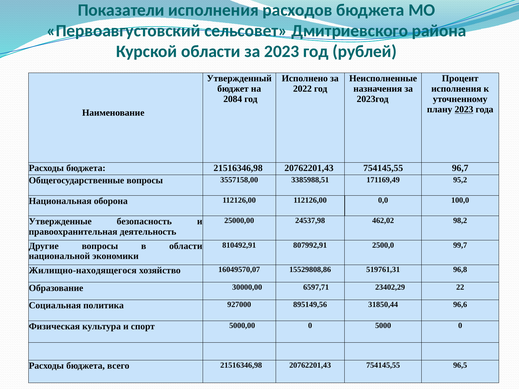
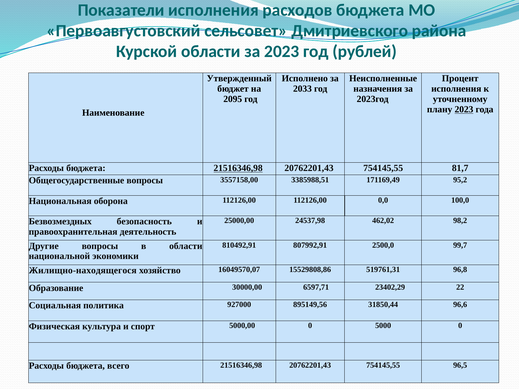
2022: 2022 -> 2033 (302, 89)
2084: 2084 -> 2095 (233, 99)
21516346,98 underline: none -> present (238, 168)
96,7: 96,7 -> 81,7 (460, 168)
Утвержденные: Утвержденные -> Безвозмездных (60, 222)
